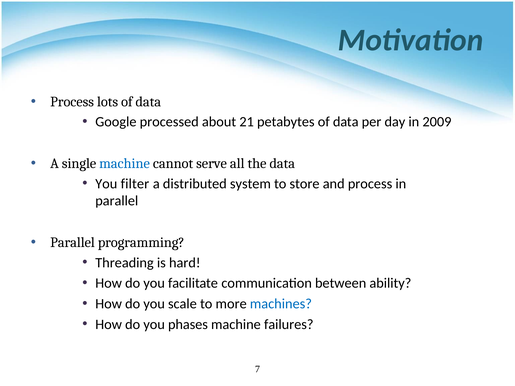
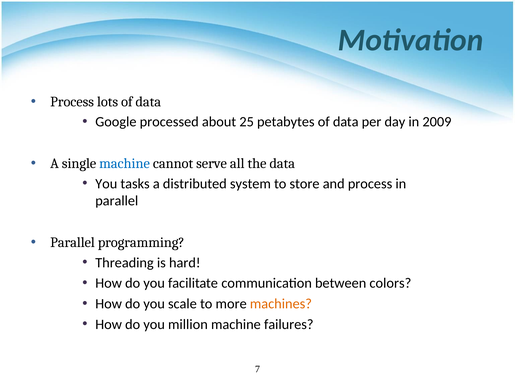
21: 21 -> 25 (247, 122)
filter: filter -> tasks (135, 184)
ability: ability -> colors (390, 283)
machines colour: blue -> orange (281, 304)
phases: phases -> million (188, 325)
